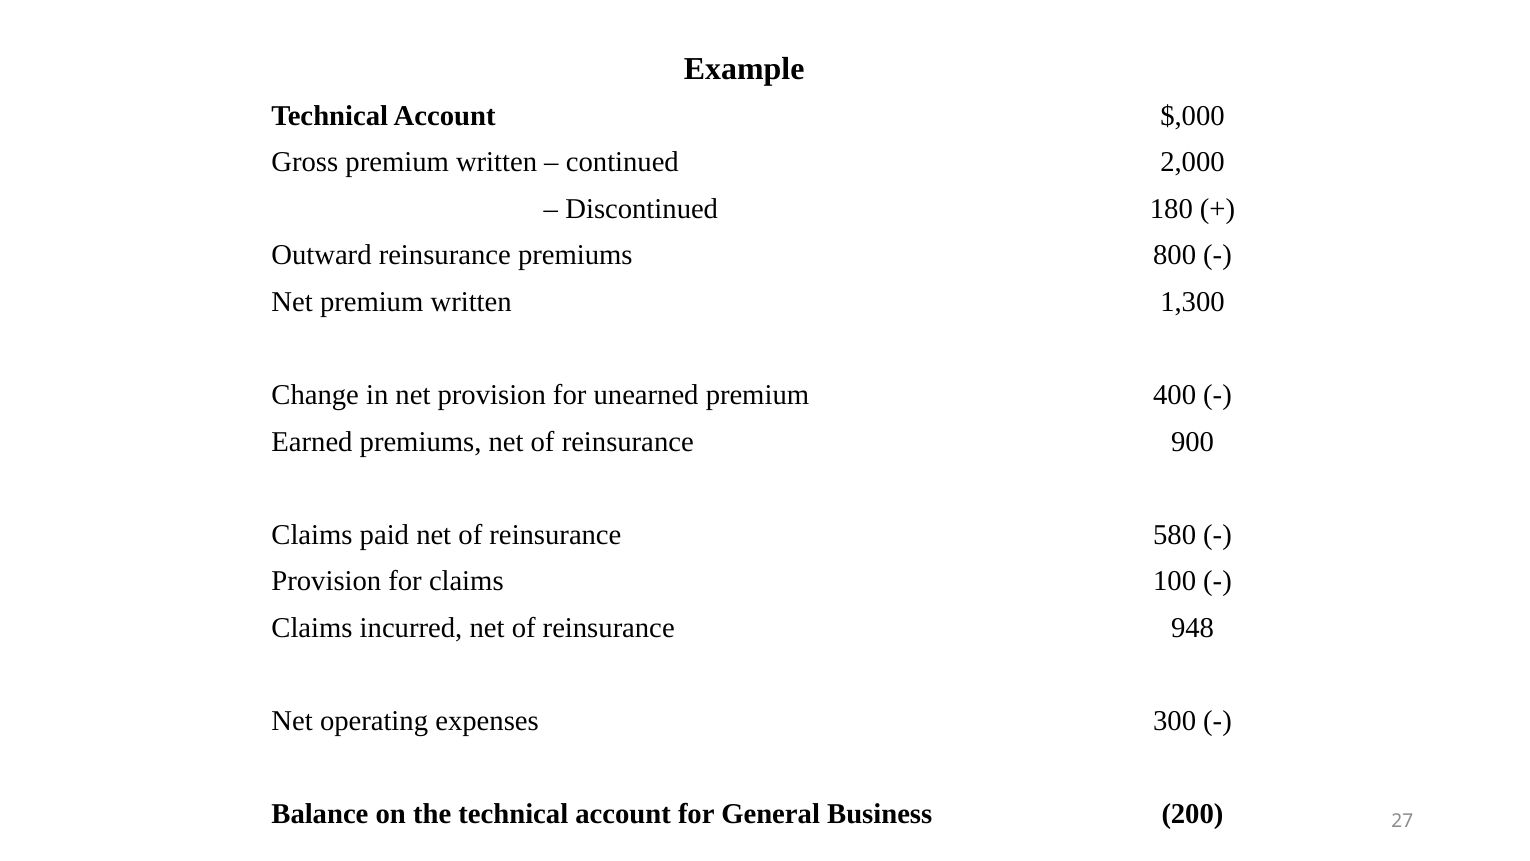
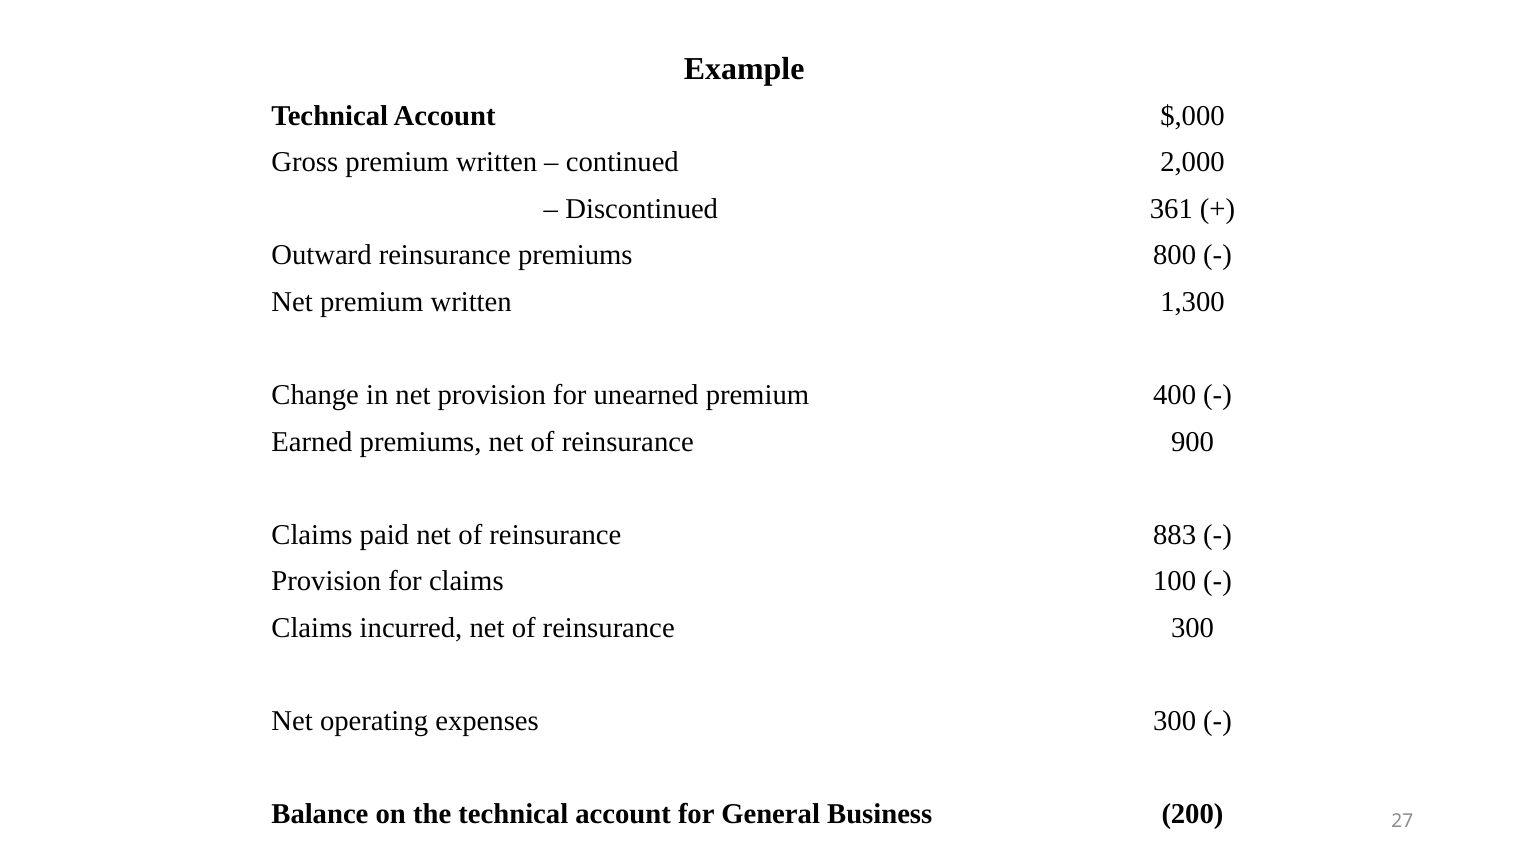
180: 180 -> 361 (1171, 209)
580: 580 -> 883 (1175, 535)
reinsurance 948: 948 -> 300 (1193, 628)
